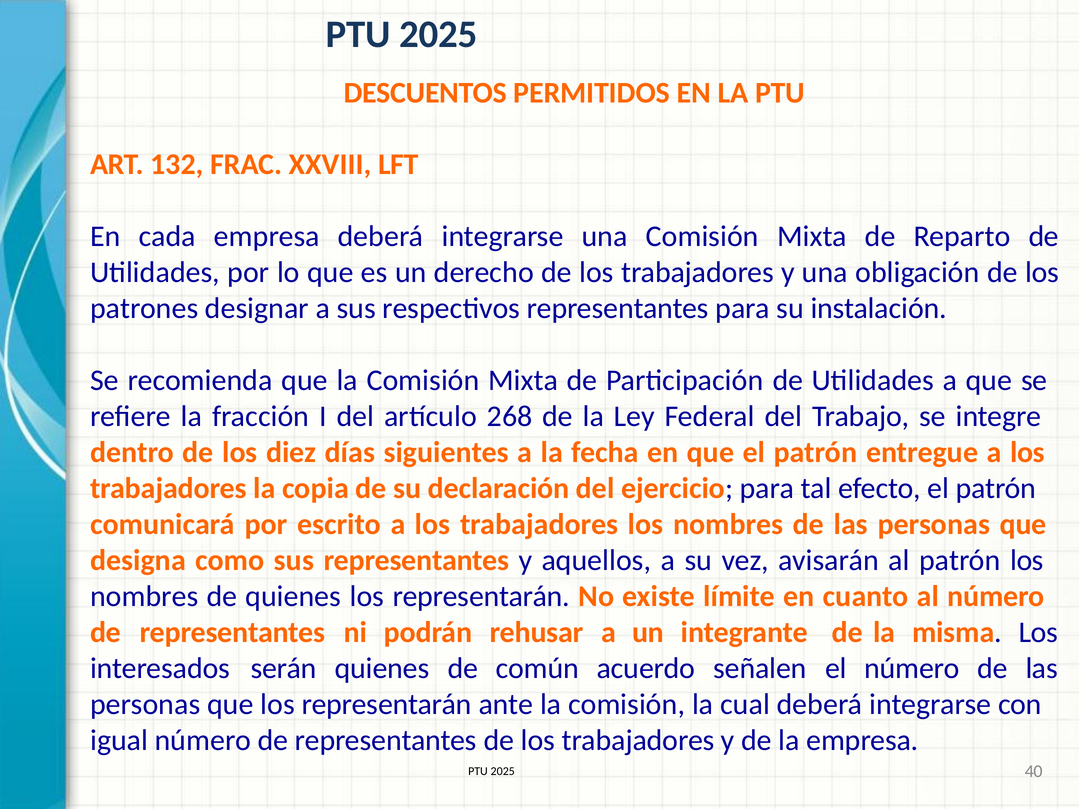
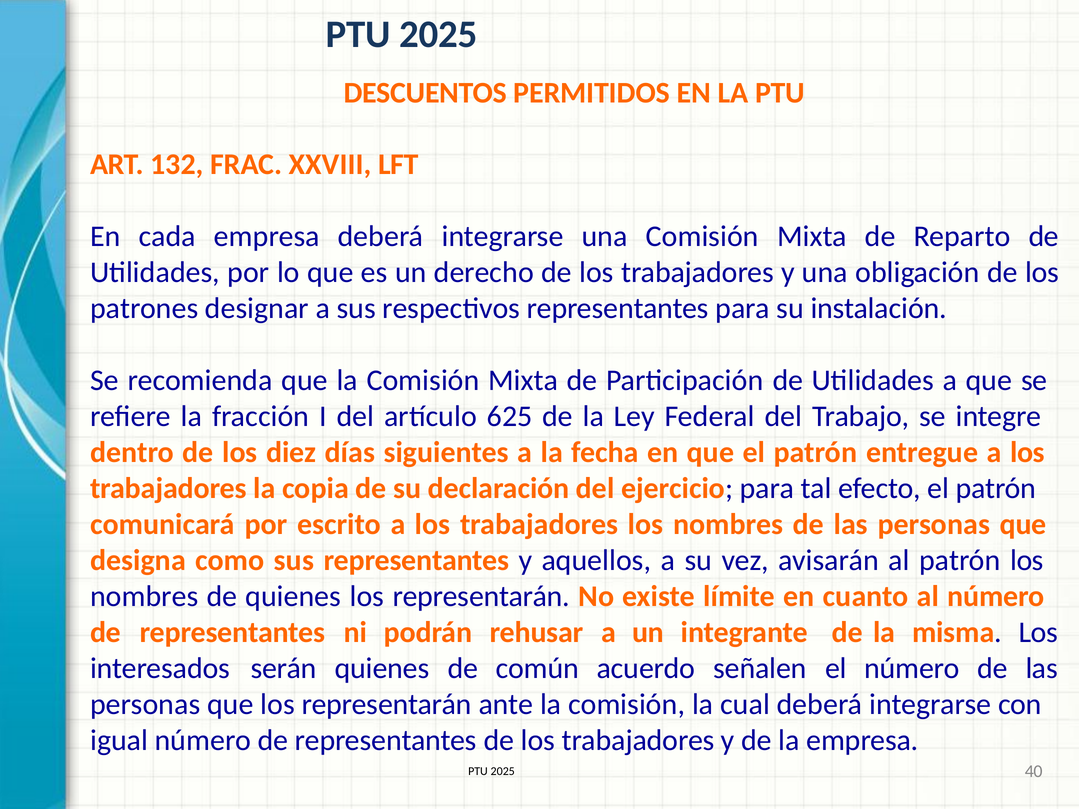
268: 268 -> 625 (510, 417)
